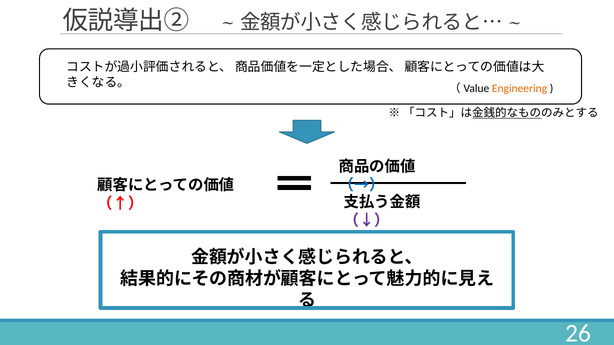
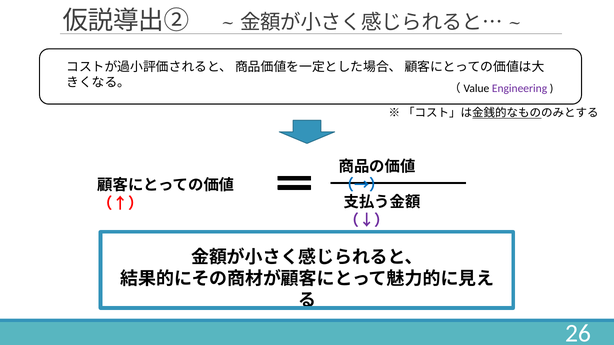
Engineering colour: orange -> purple (520, 89)
